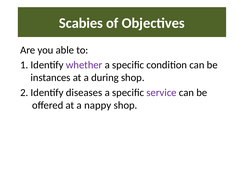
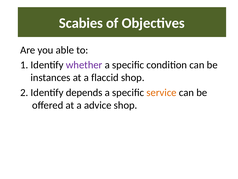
during: during -> flaccid (105, 77)
diseases: diseases -> depends (84, 92)
service colour: purple -> orange (162, 92)
nappy: nappy -> advice (98, 105)
